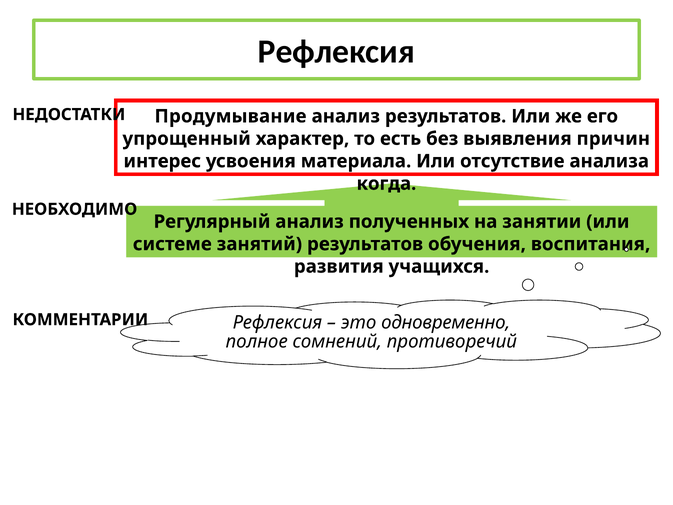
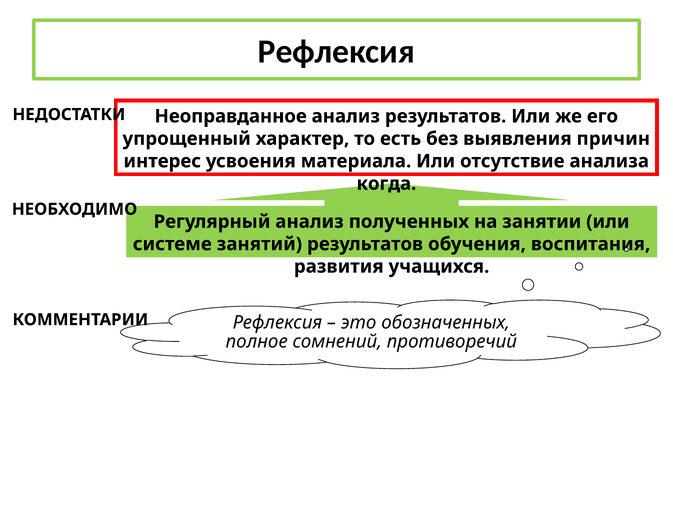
Продумывание: Продумывание -> Неоправданное (231, 116)
одновременно: одновременно -> обозначенных (446, 322)
